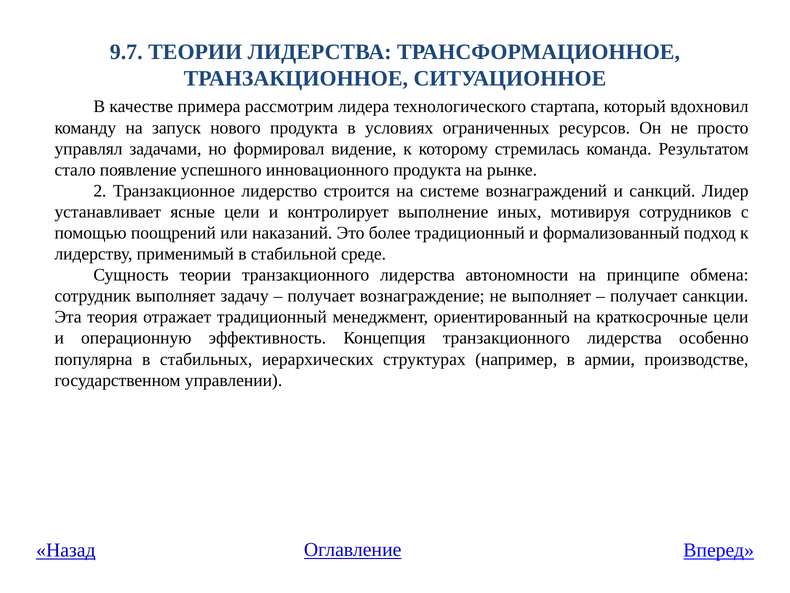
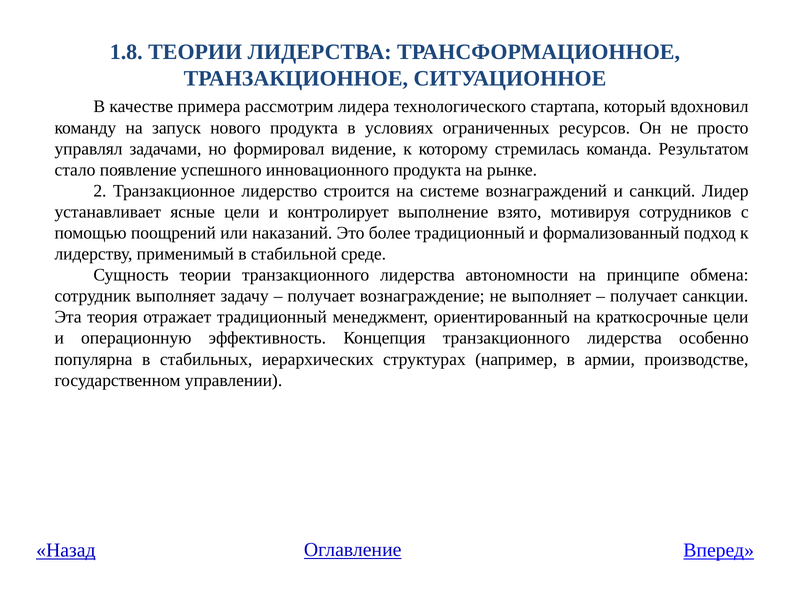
9.7: 9.7 -> 1.8 (126, 52)
иных: иных -> взято (520, 212)
